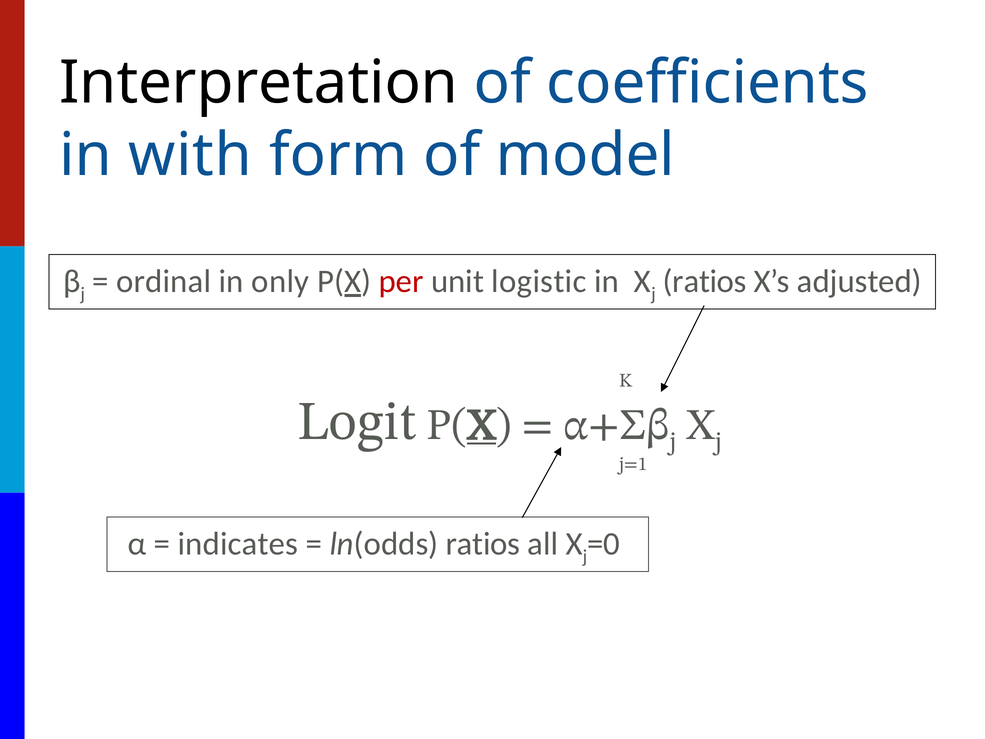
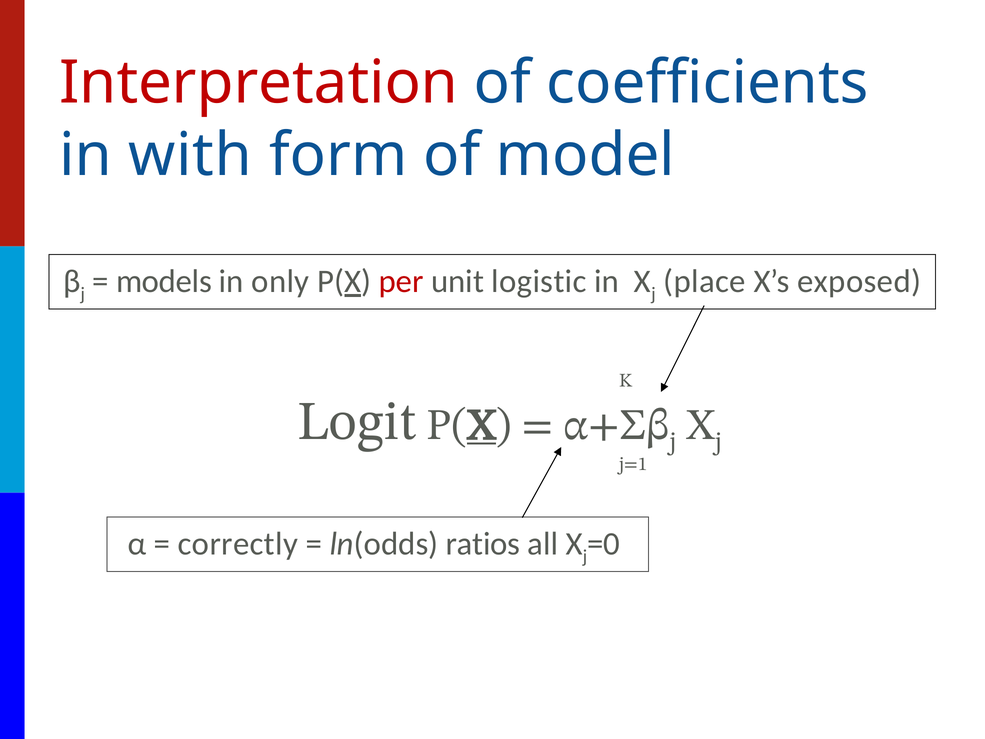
Interpretation colour: black -> red (259, 83)
ordinal: ordinal -> models (164, 281)
ratios: ratios -> place (704, 281)
adjusted: adjusted -> exposed (859, 281)
indicates: indicates -> correctly (238, 544)
